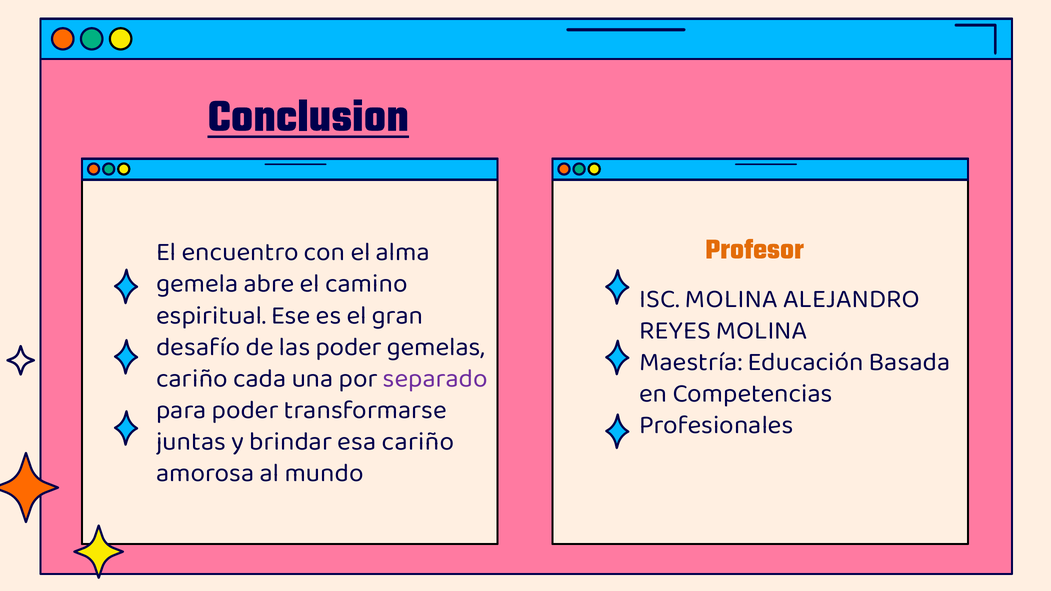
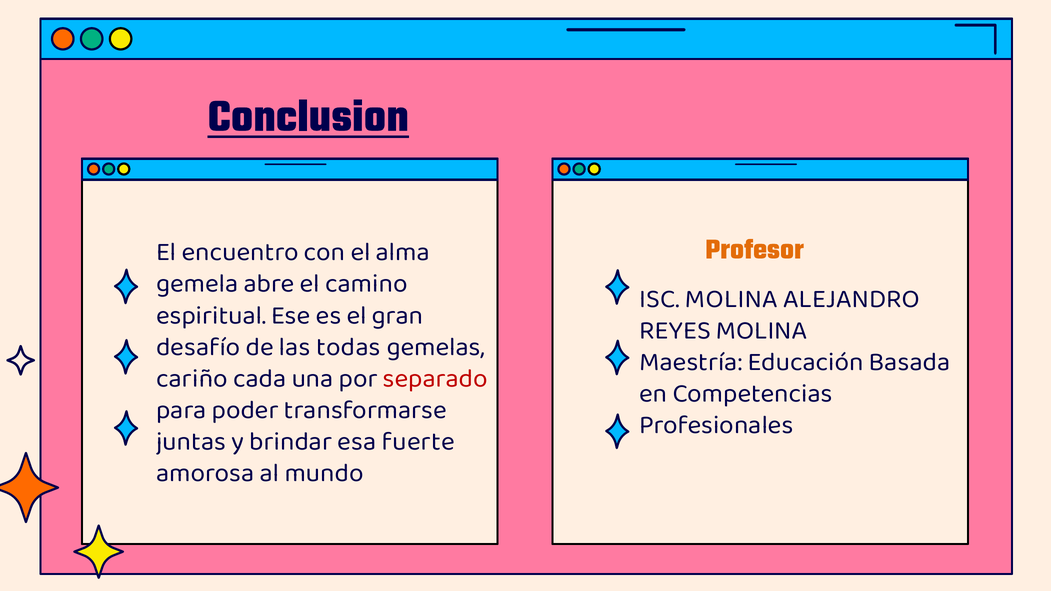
las poder: poder -> todas (348, 346)
separado colour: purple -> red (435, 378)
esa cariño: cariño -> fuerte (418, 441)
